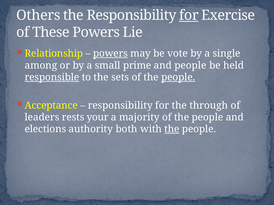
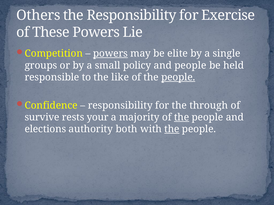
for underline: present -> none (189, 15)
Relationship: Relationship -> Competition (54, 54)
vote: vote -> elite (178, 54)
among: among -> groups (41, 66)
prime: prime -> policy (137, 66)
responsible underline: present -> none (52, 77)
sets: sets -> like (120, 77)
Acceptance: Acceptance -> Confidence (51, 106)
leaders: leaders -> survive (42, 118)
the underline: none -> present (182, 118)
